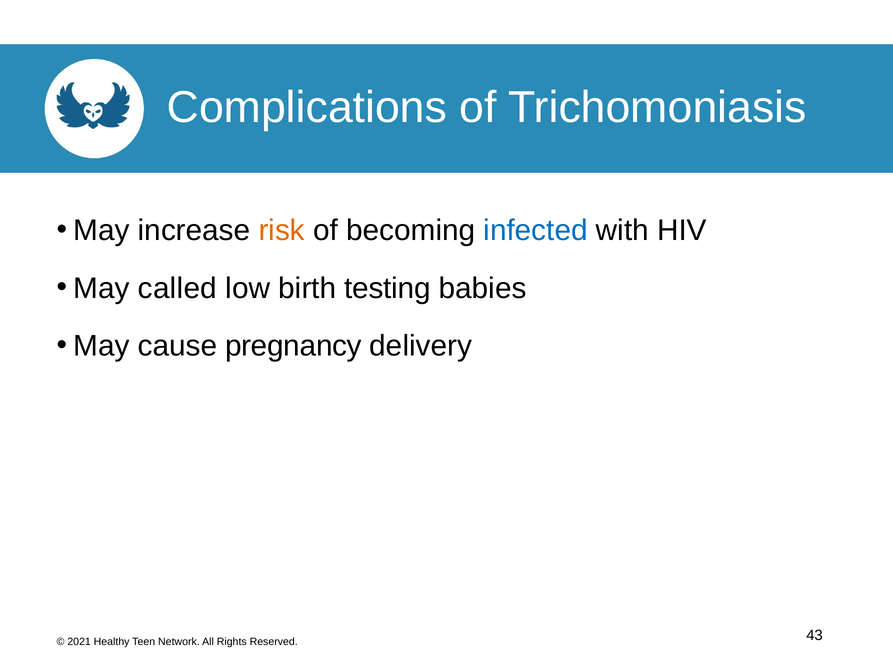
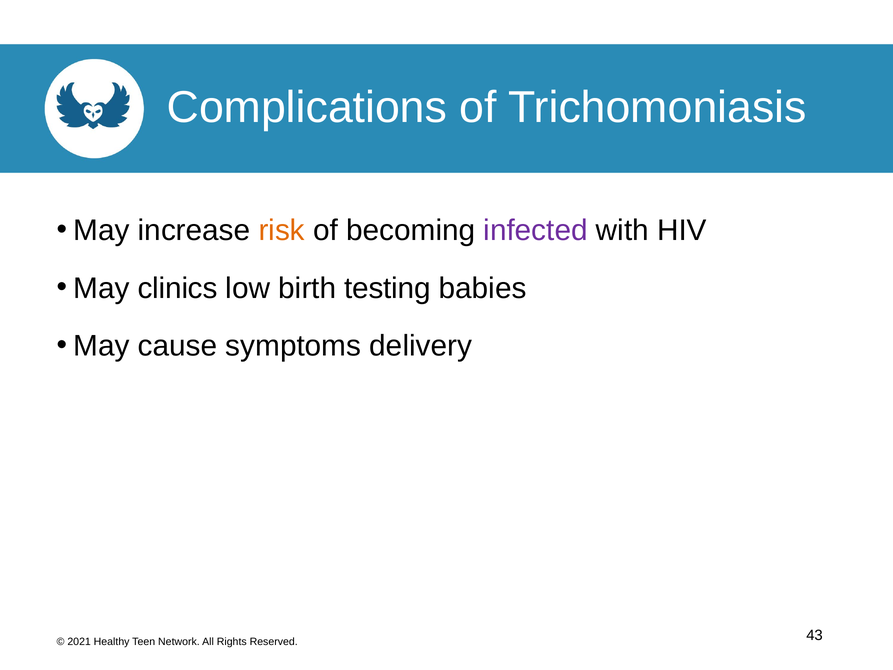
infected colour: blue -> purple (536, 230)
called: called -> clinics (178, 288)
pregnancy: pregnancy -> symptoms (293, 346)
